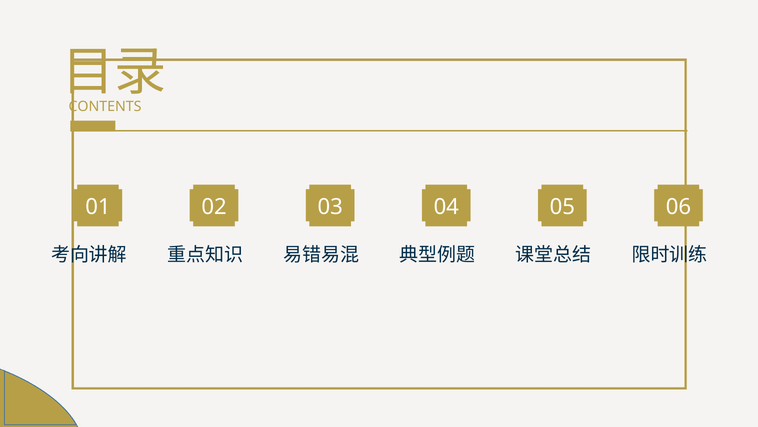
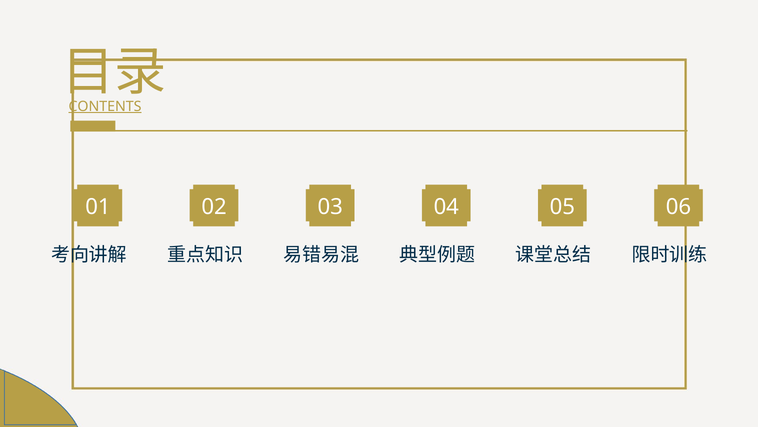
CONTENTS underline: none -> present (105, 106)
